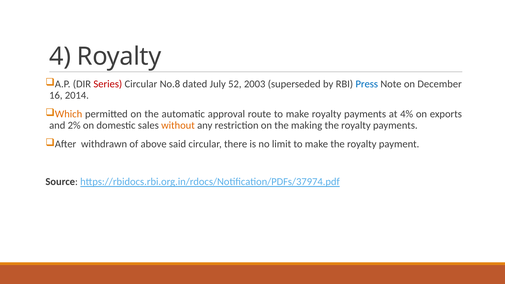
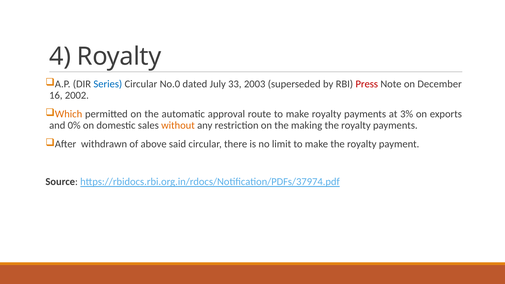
Series colour: red -> blue (108, 84)
No.8: No.8 -> No.0 (170, 84)
52: 52 -> 33 (235, 84)
Press colour: blue -> red (367, 84)
2014: 2014 -> 2002 (77, 95)
4%: 4% -> 3% (407, 114)
2%: 2% -> 0% (74, 125)
